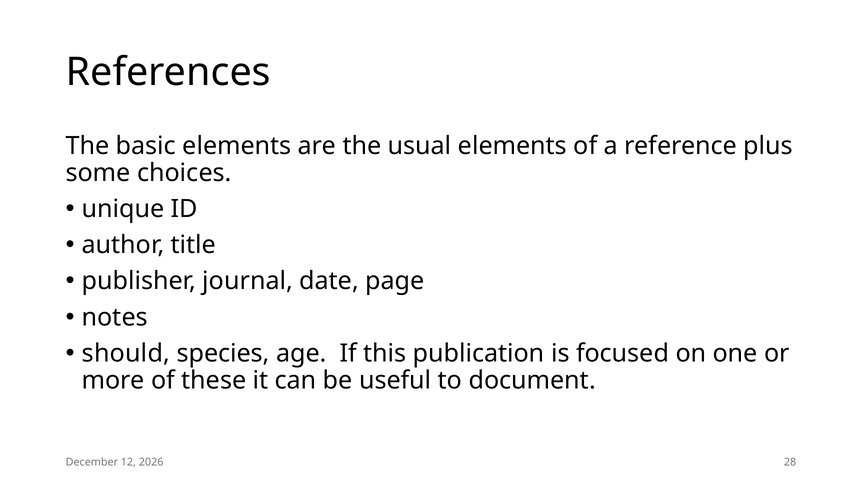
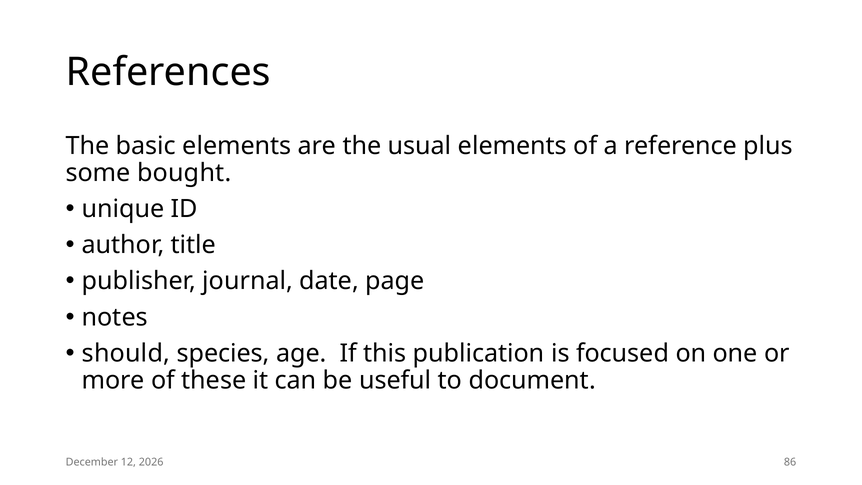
choices: choices -> bought (184, 173)
28: 28 -> 86 (790, 462)
